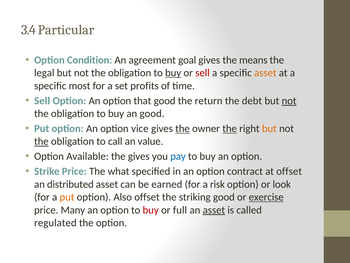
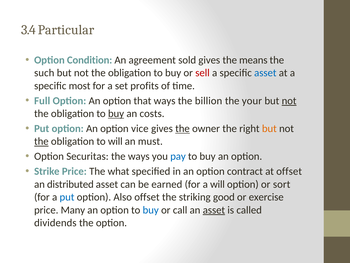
goal: goal -> sold (187, 60)
legal: legal -> such (44, 73)
buy underline: present -> none (173, 73)
asset colour: orange -> blue (265, 73)
Sell: Sell -> Full (42, 101)
that good: good -> ways (165, 101)
return: return -> billion (209, 101)
debt: debt -> your (252, 101)
buy underline: none -> present (116, 113)
an good: good -> costs (152, 113)
the underline: present -> none (230, 128)
to call: call -> will (115, 141)
value: value -> must (150, 141)
Available: Available -> Securitas (87, 156)
the gives: gives -> ways (139, 156)
a risk: risk -> will (217, 184)
look: look -> sort (282, 184)
put colour: orange -> blue (67, 197)
exercise underline: present -> none (266, 197)
buy colour: red -> blue (151, 210)
full: full -> call (180, 210)
regulated: regulated -> dividends (55, 222)
